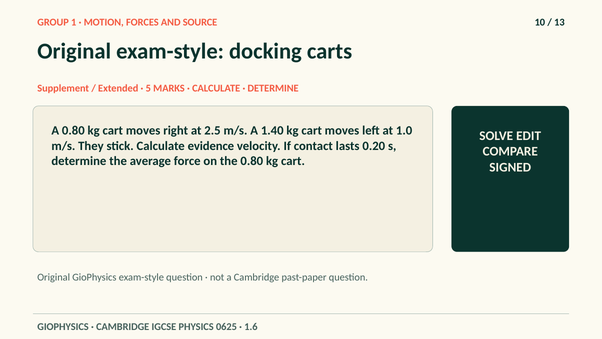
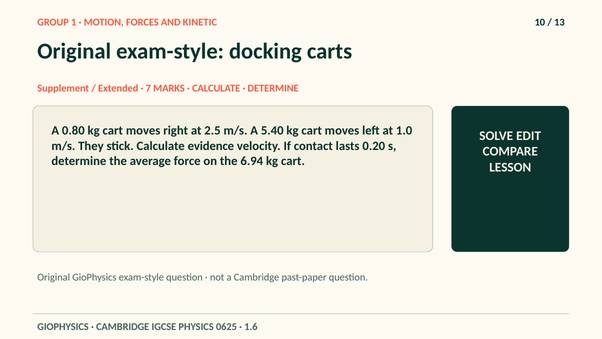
SOURCE: SOURCE -> KINETIC (200, 22)
5: 5 -> 7 (148, 88)
1.40: 1.40 -> 5.40 (272, 131)
the 0.80: 0.80 -> 6.94 (252, 161)
SIGNED: SIGNED -> LESSON (510, 167)
